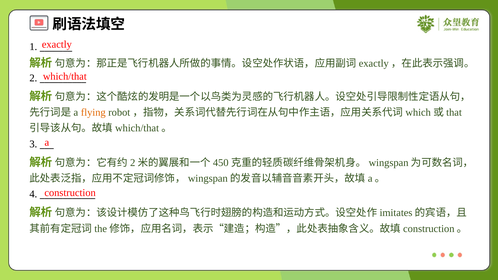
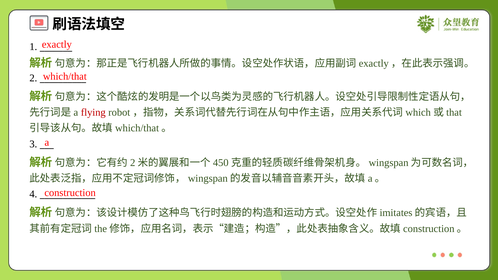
flying colour: orange -> red (93, 113)
